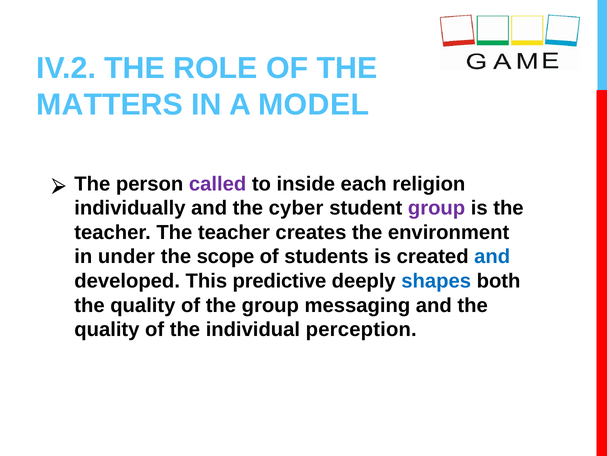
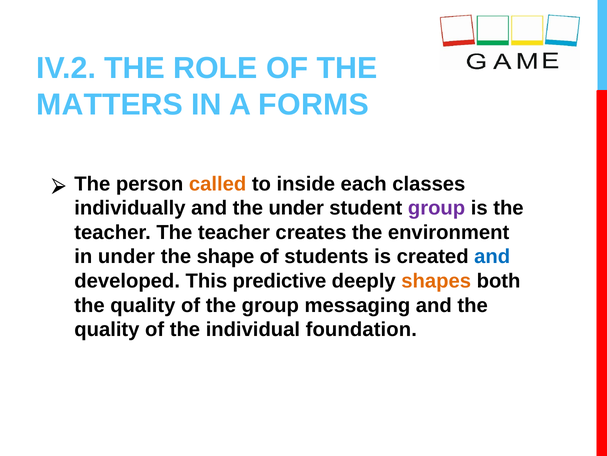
MODEL: MODEL -> FORMS (314, 105)
called colour: purple -> orange (218, 184)
religion: religion -> classes (429, 184)
the cyber: cyber -> under (296, 208)
scope: scope -> shape (225, 256)
shapes colour: blue -> orange (436, 281)
perception: perception -> foundation (361, 329)
